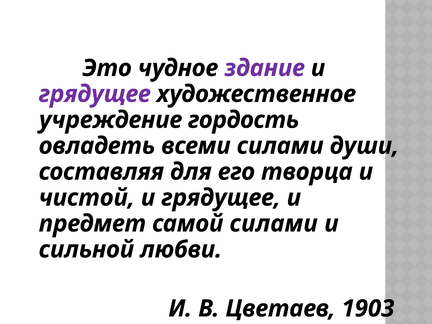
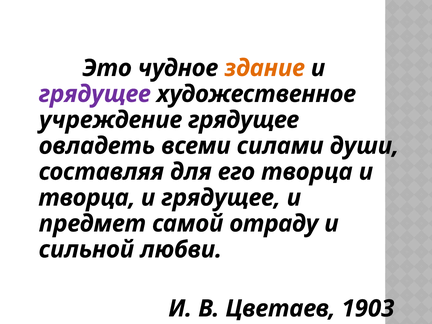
здание colour: purple -> orange (265, 68)
учреждение гордость: гордость -> грядущее (244, 120)
чистой: чистой -> творца (87, 198)
самой силами: силами -> отраду (274, 224)
